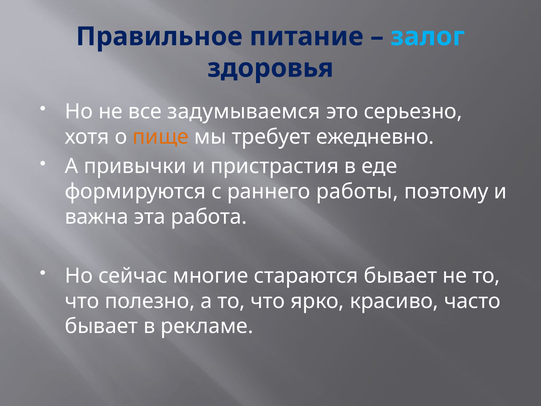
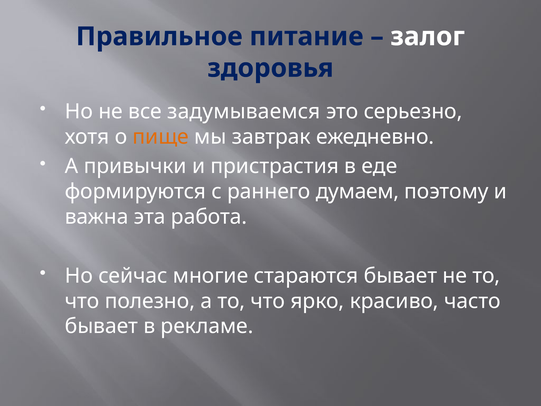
залог colour: light blue -> white (428, 37)
требует: требует -> завтрак (271, 137)
работы: работы -> думаем (357, 191)
